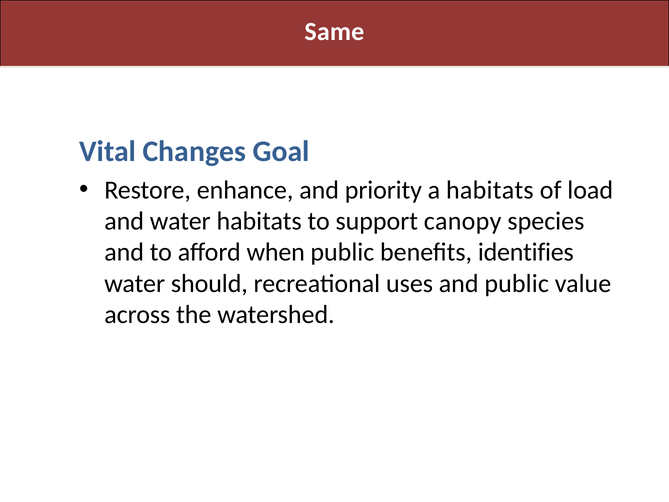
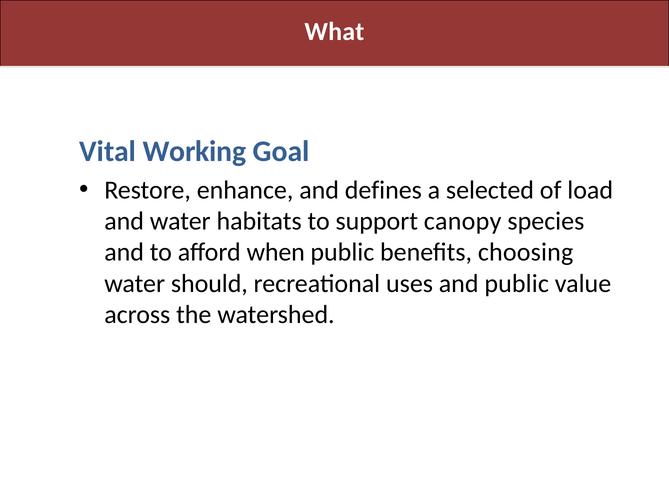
Same: Same -> What (334, 32)
Changes: Changes -> Working (195, 152)
priority: priority -> defines (383, 190)
a habitats: habitats -> selected (490, 190)
identifies: identifies -> choosing (526, 252)
